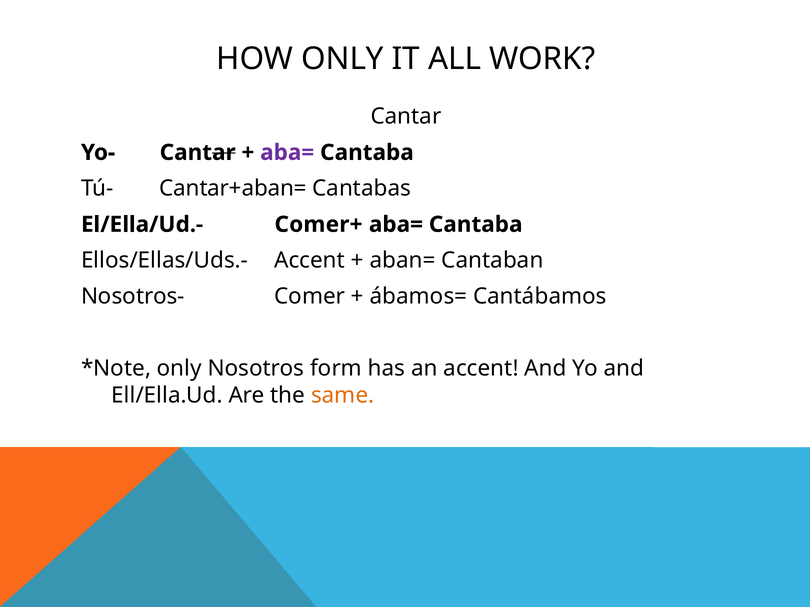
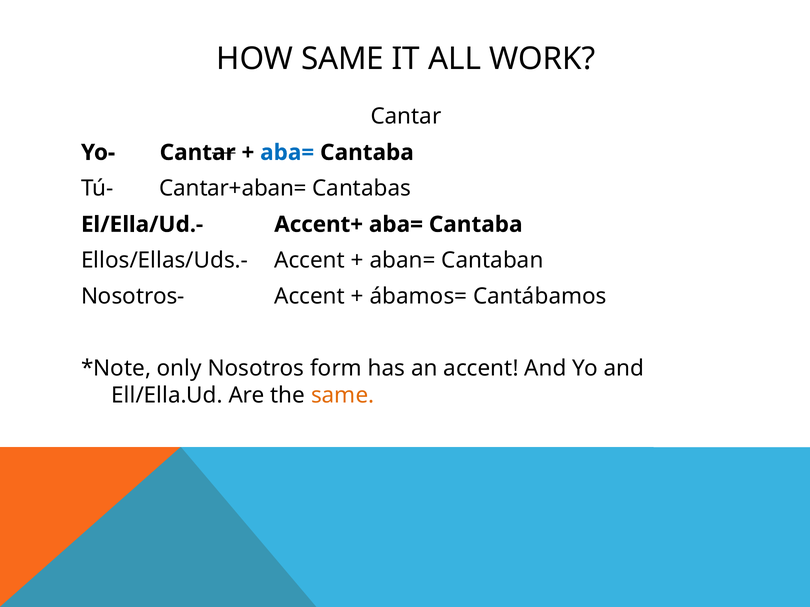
HOW ONLY: ONLY -> SAME (343, 59)
aba= colour: purple -> blue (287, 153)
Comer+: Comer+ -> Accent+ (319, 225)
Nosotros- Comer: Comer -> Accent (310, 297)
